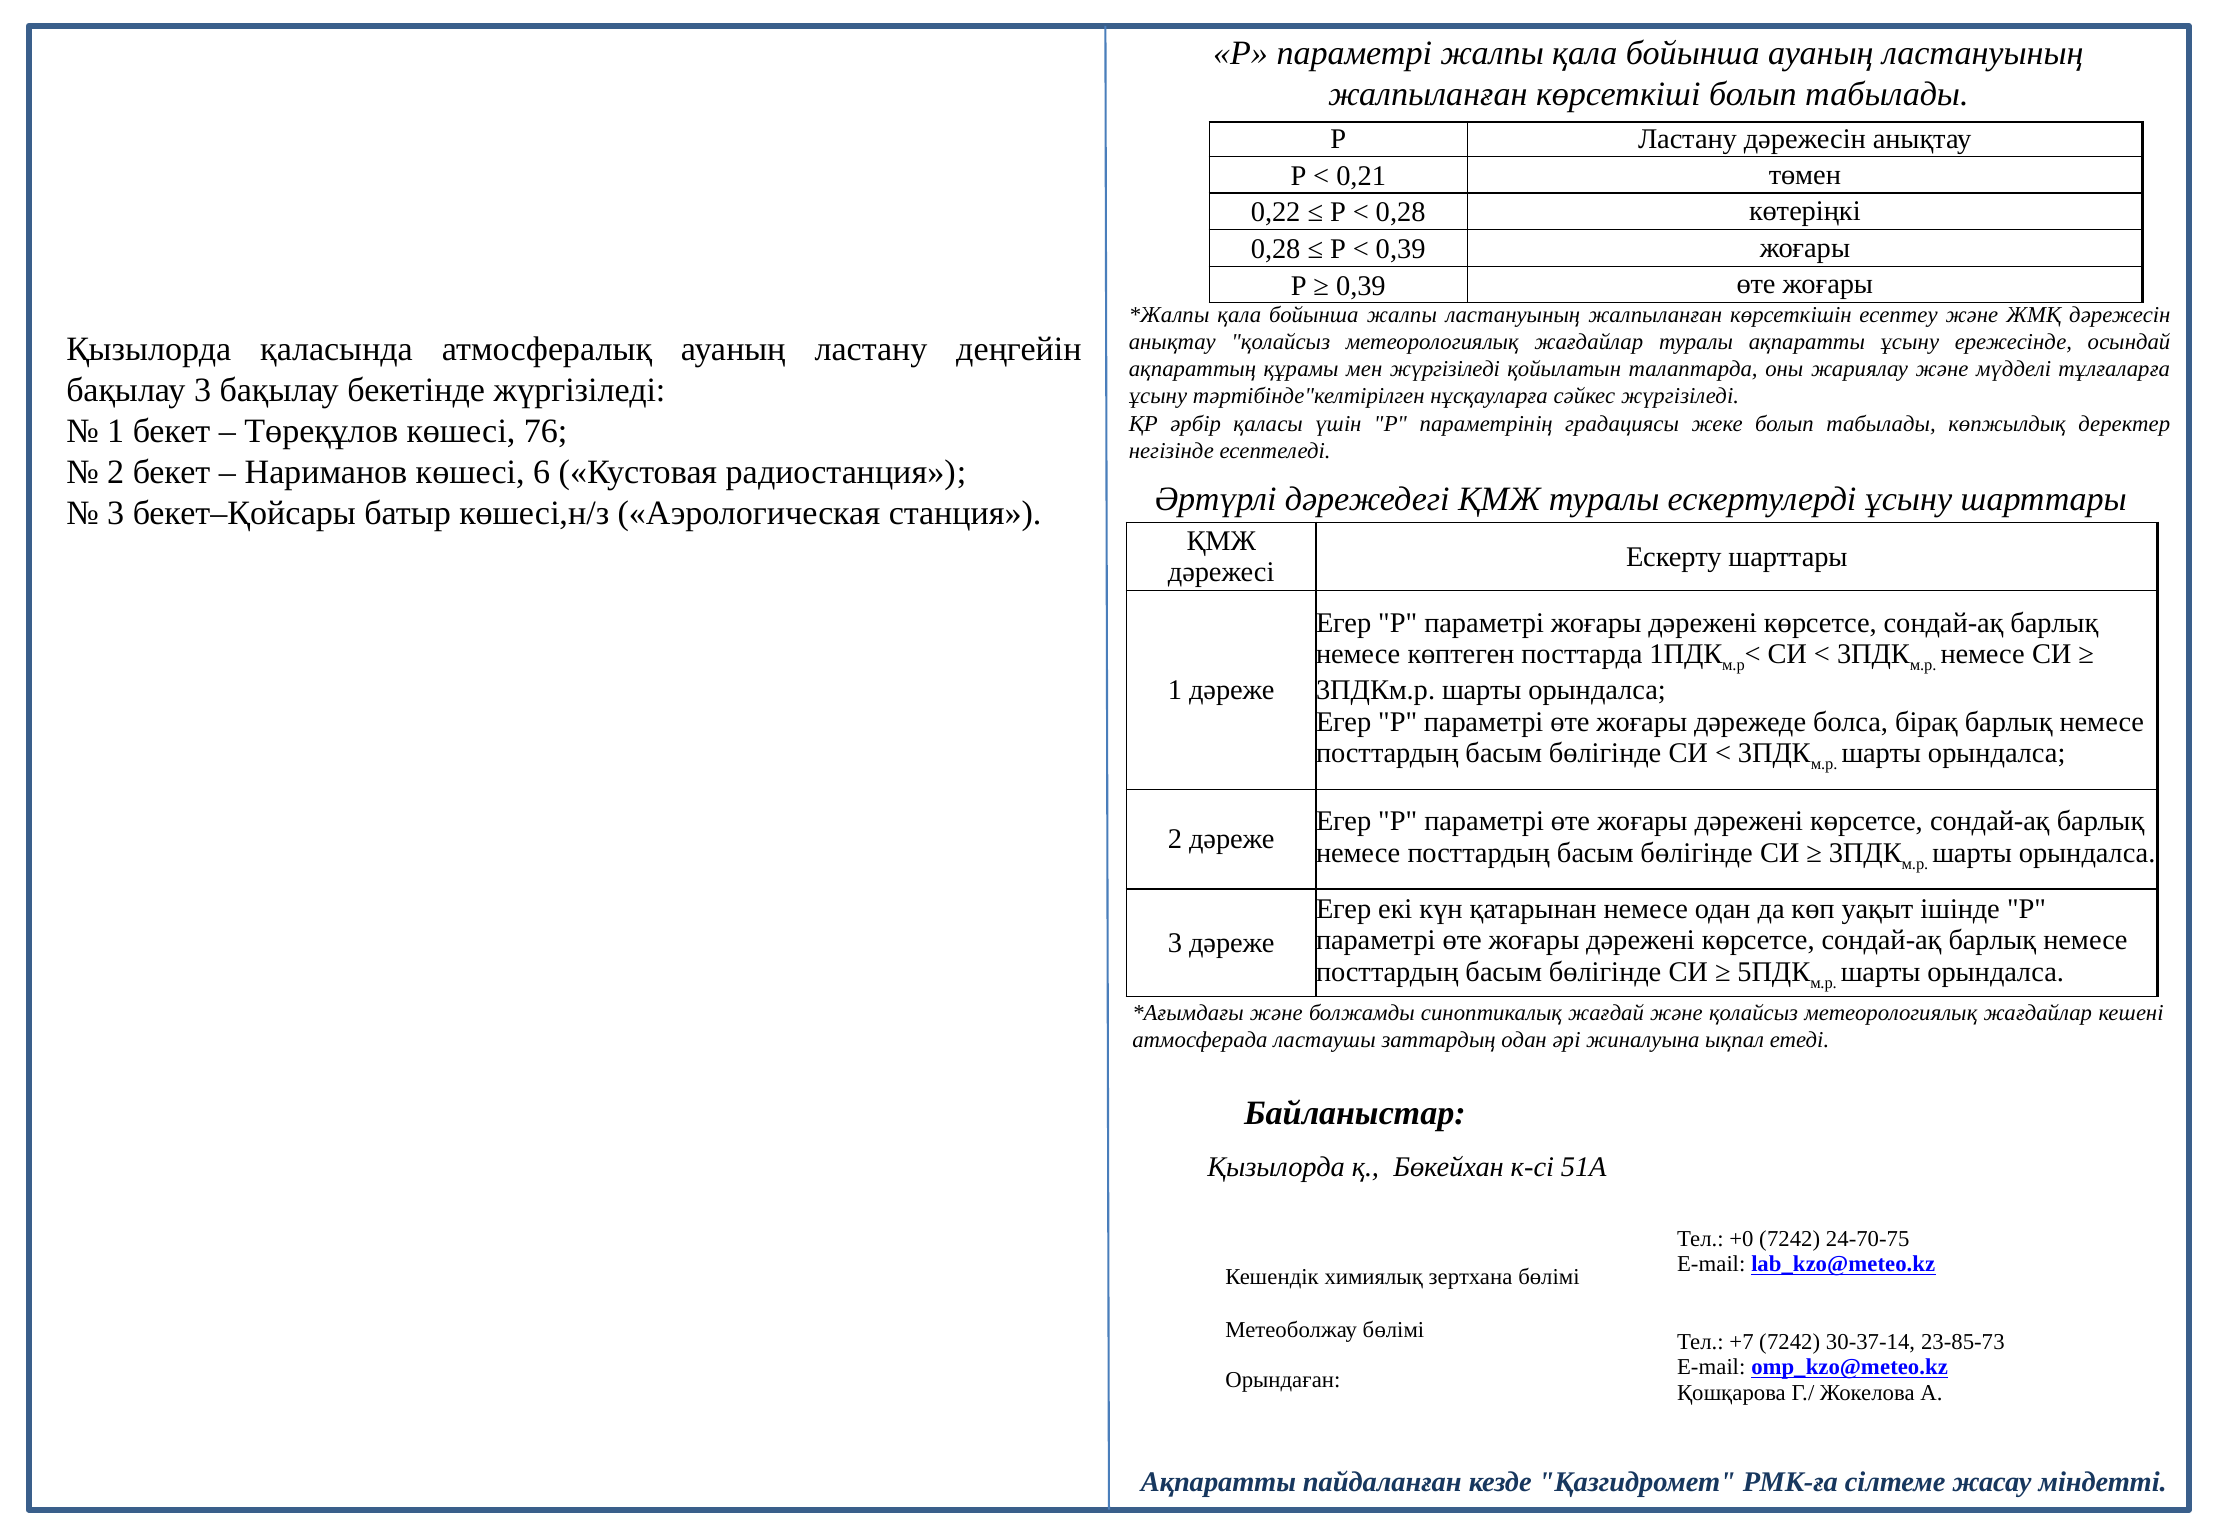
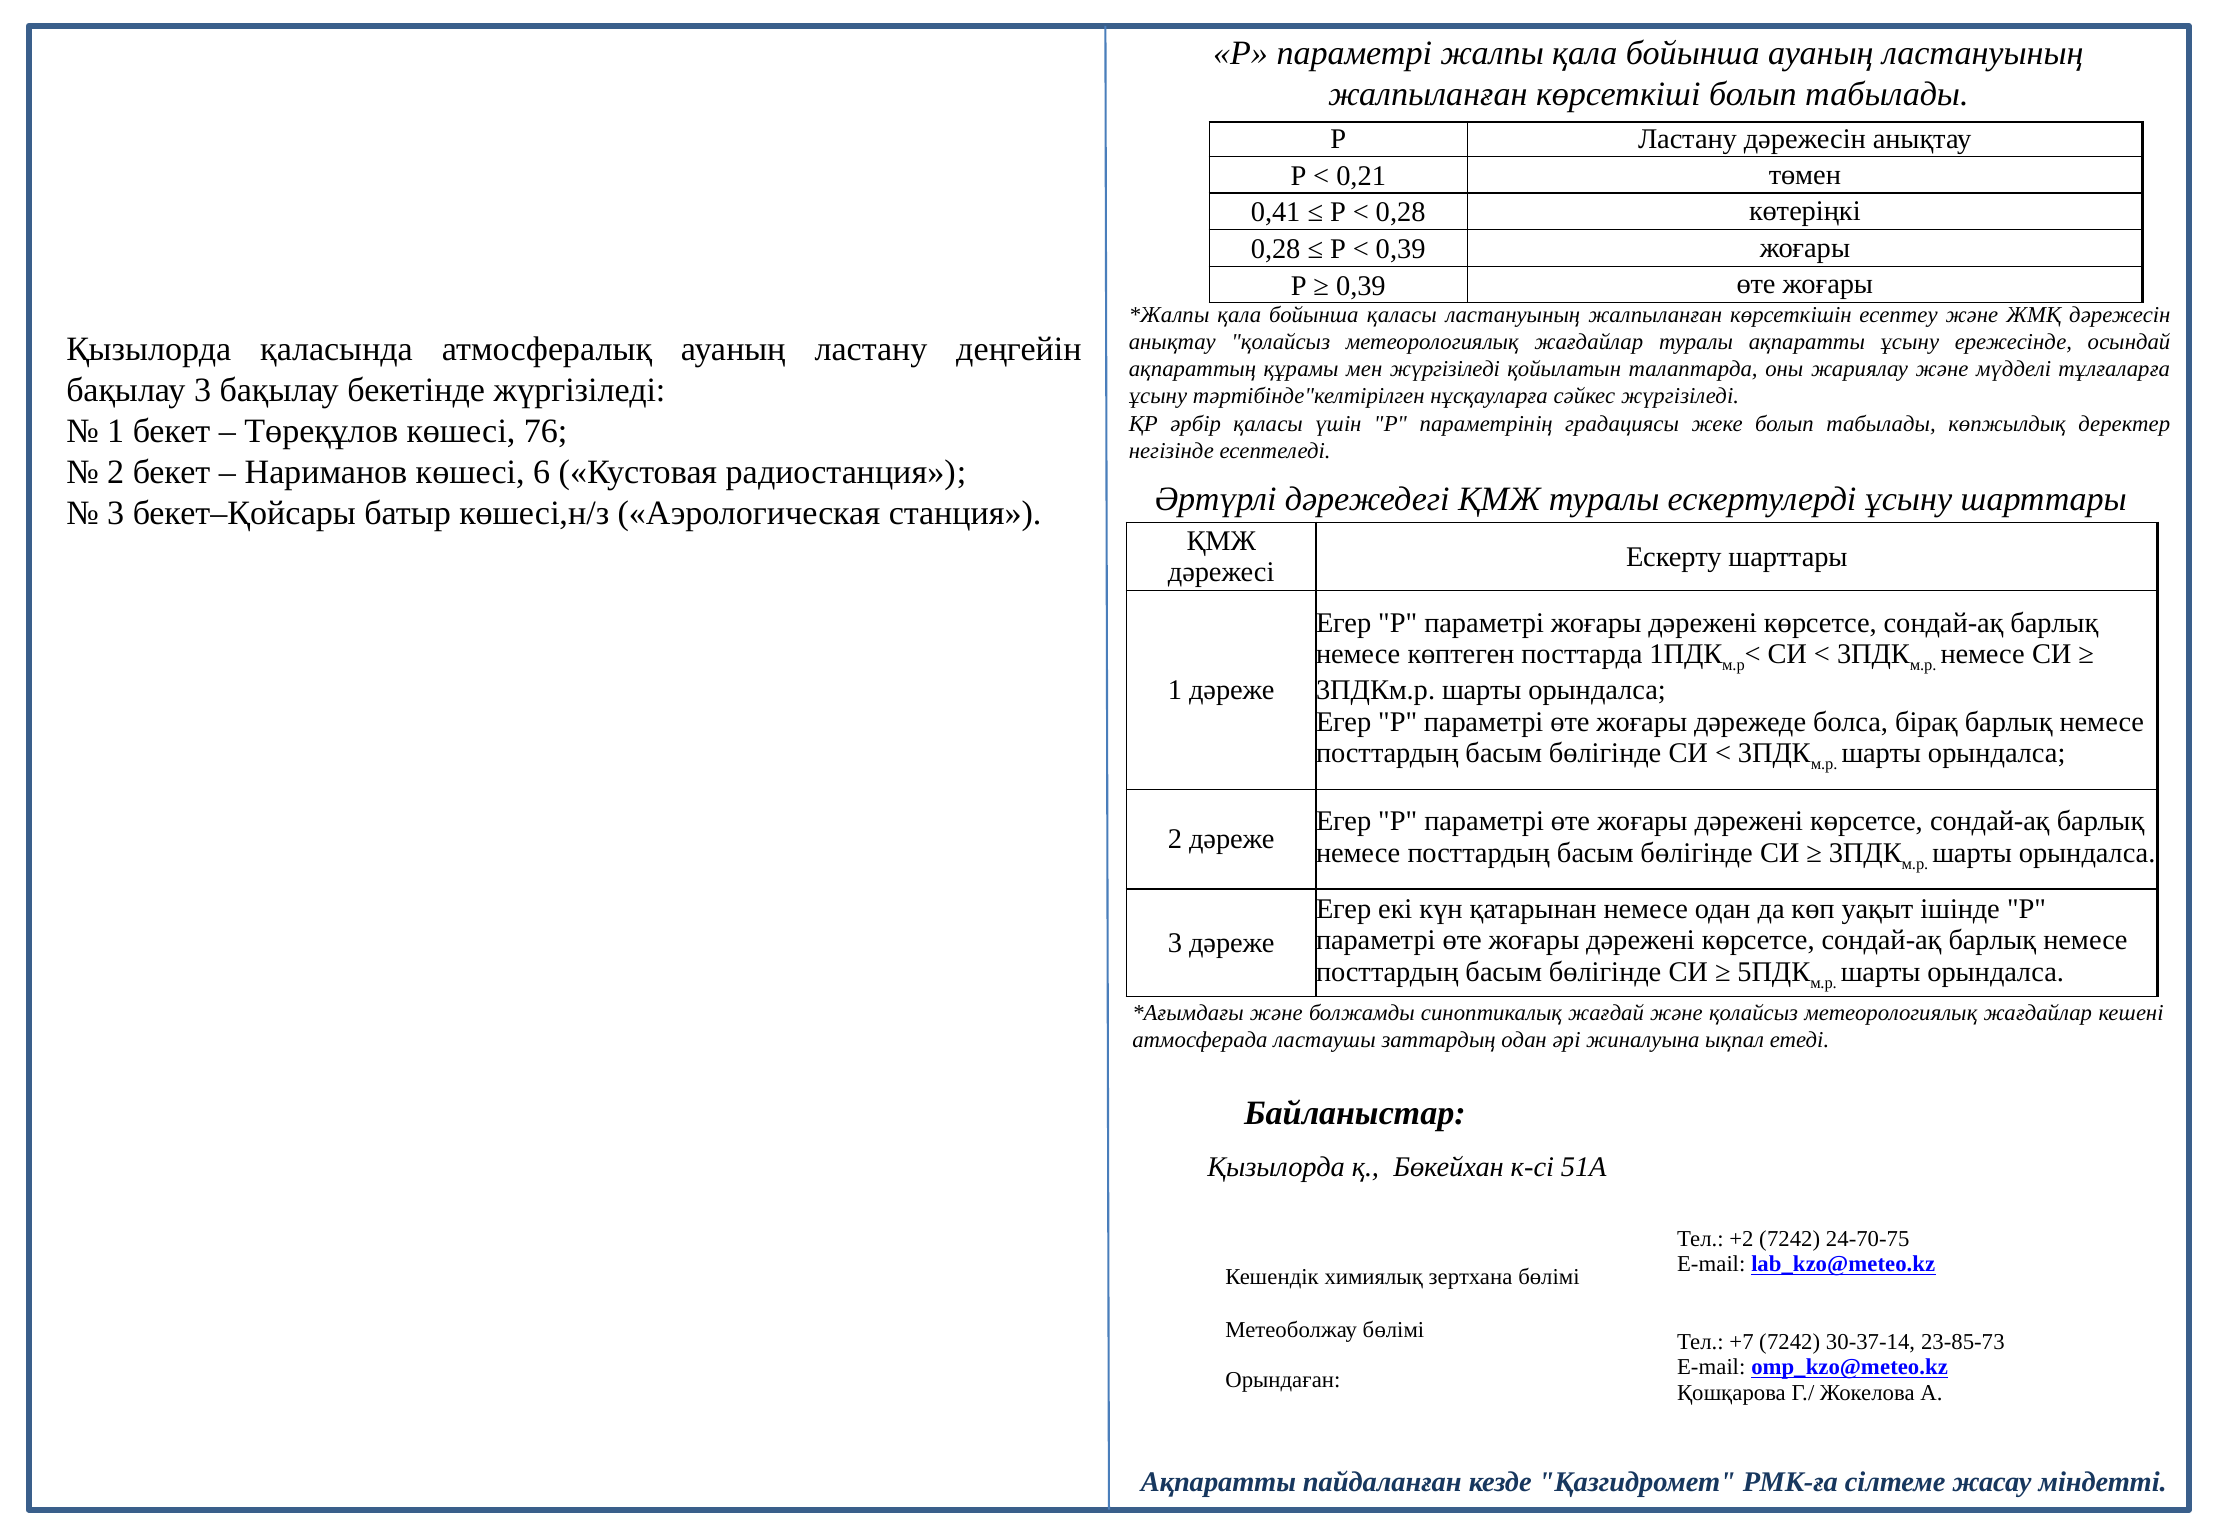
0,22: 0,22 -> 0,41 (1276, 212)
бойынша жалпы: жалпы -> қаласы (1402, 314)
+0: +0 -> +2 (1741, 1238)
